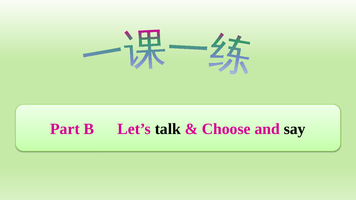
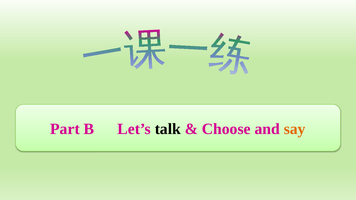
say colour: black -> orange (295, 129)
